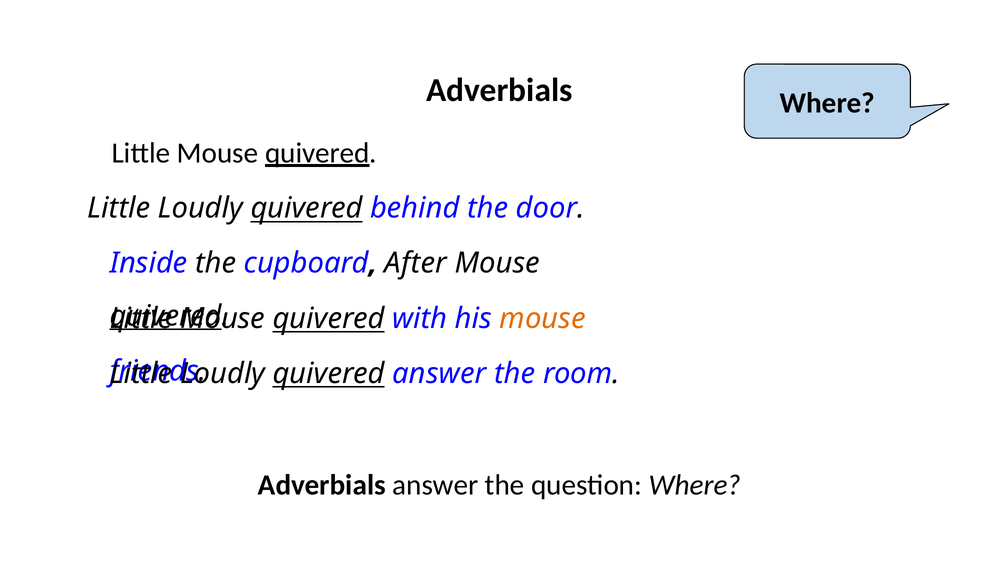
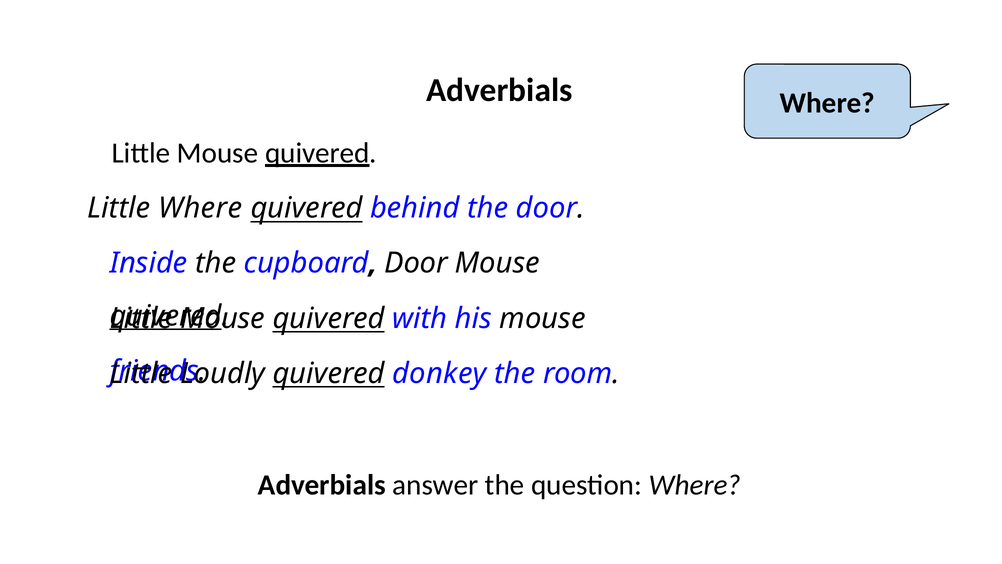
Loudly: Loudly -> Where (200, 208)
After: After -> Door (416, 263)
mouse colour: orange -> black (543, 318)
quivered answer: answer -> donkey (439, 373)
